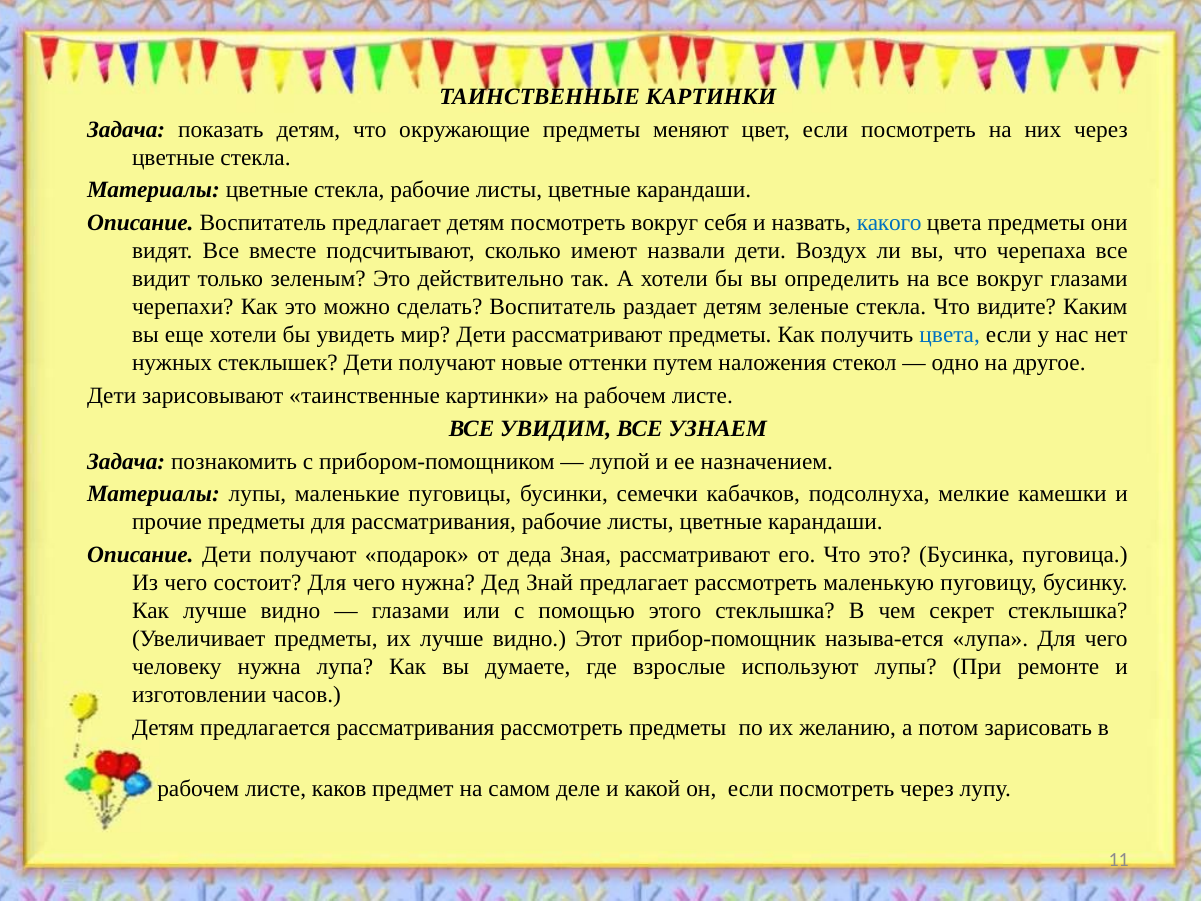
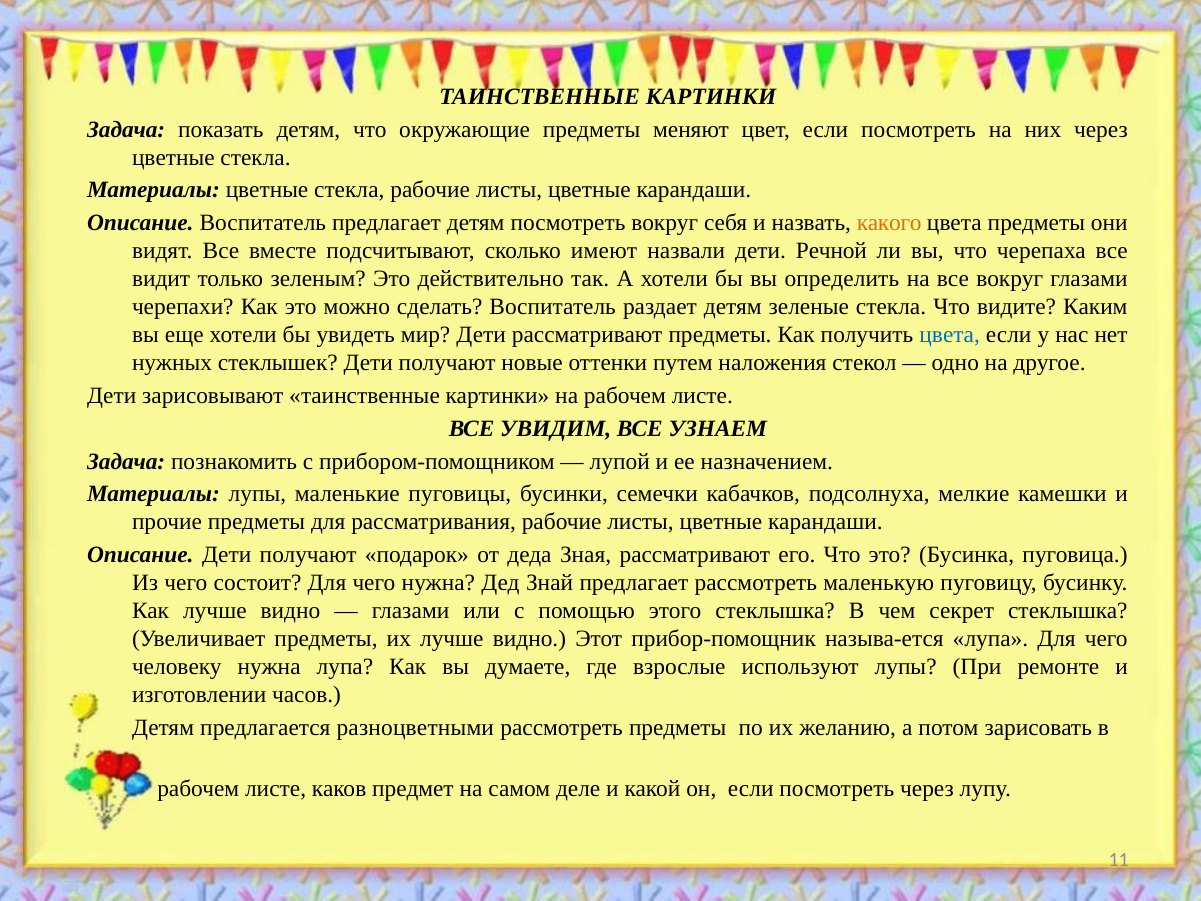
какого colour: blue -> orange (889, 223)
Воздух: Воздух -> Речной (831, 251)
предлагается рассматривания: рассматривания -> разноцветными (415, 728)
